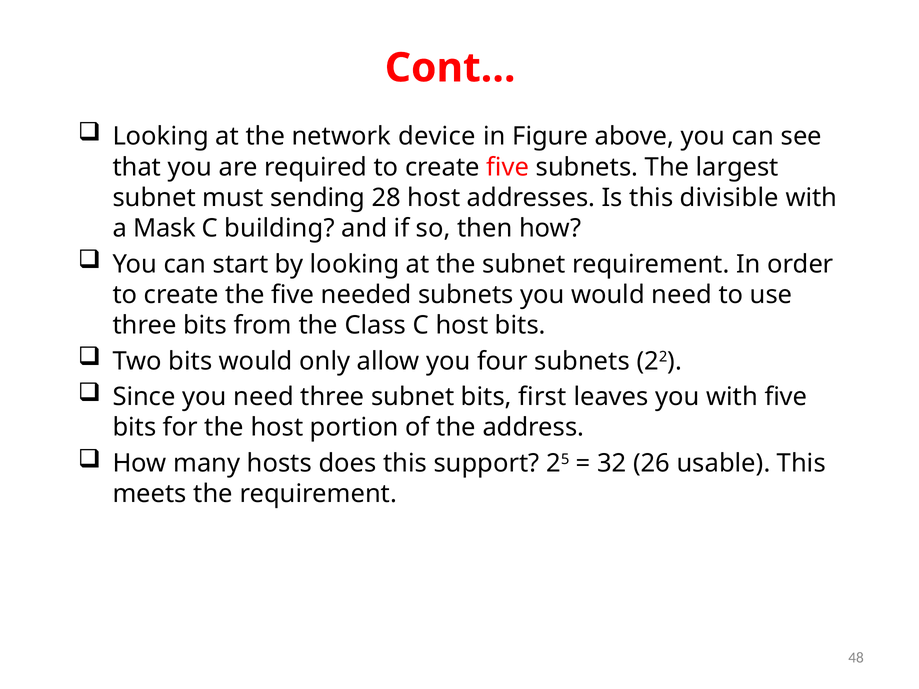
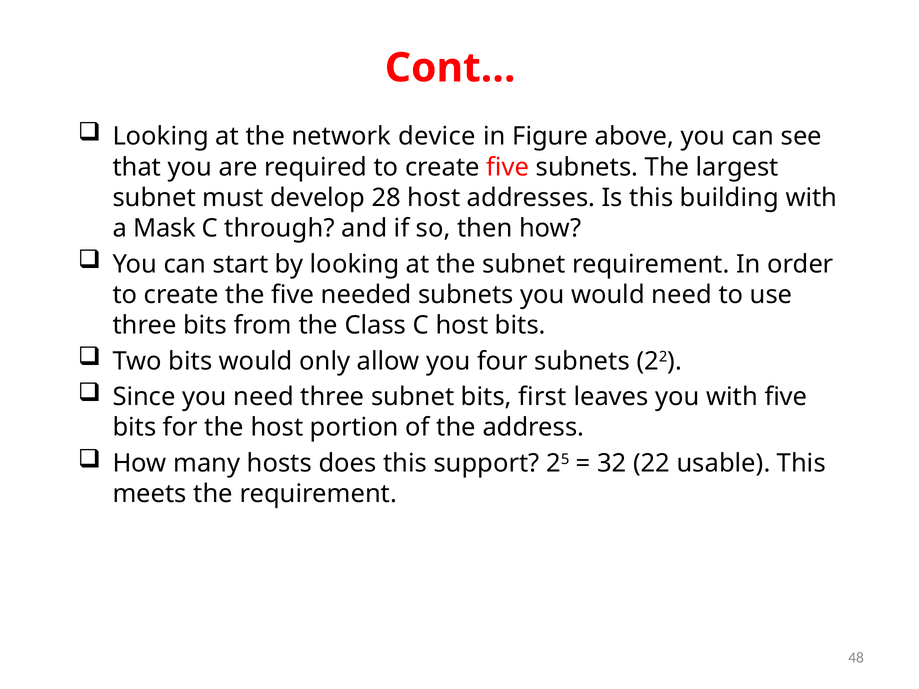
sending: sending -> develop (318, 198)
divisible: divisible -> building (729, 198)
building: building -> through (280, 229)
32 26: 26 -> 22 (652, 463)
